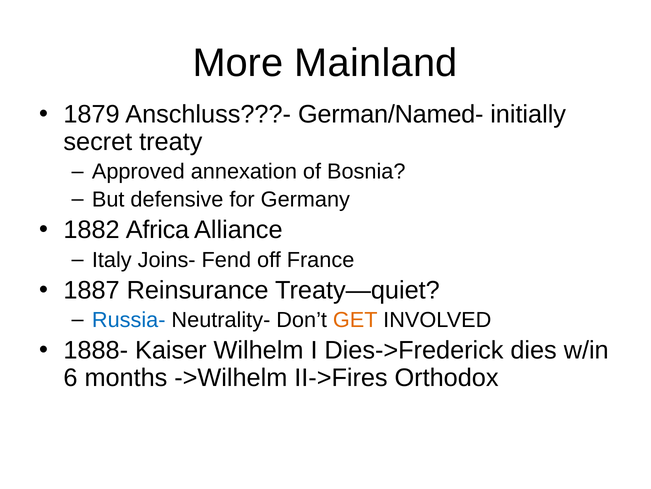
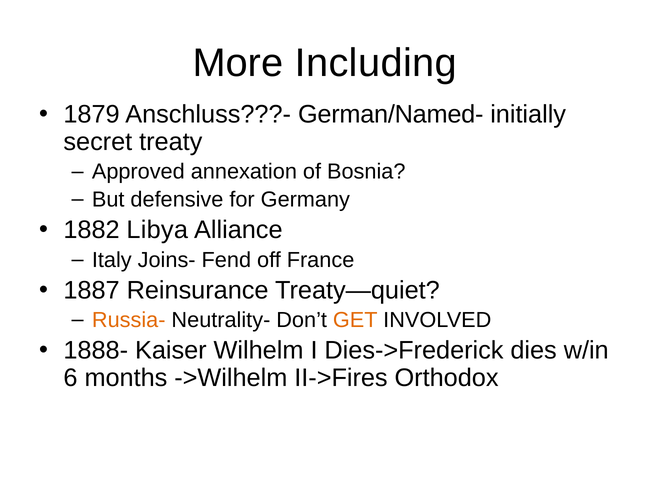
Mainland: Mainland -> Including (376, 63)
Africa: Africa -> Libya (157, 230)
Russia- colour: blue -> orange (129, 320)
